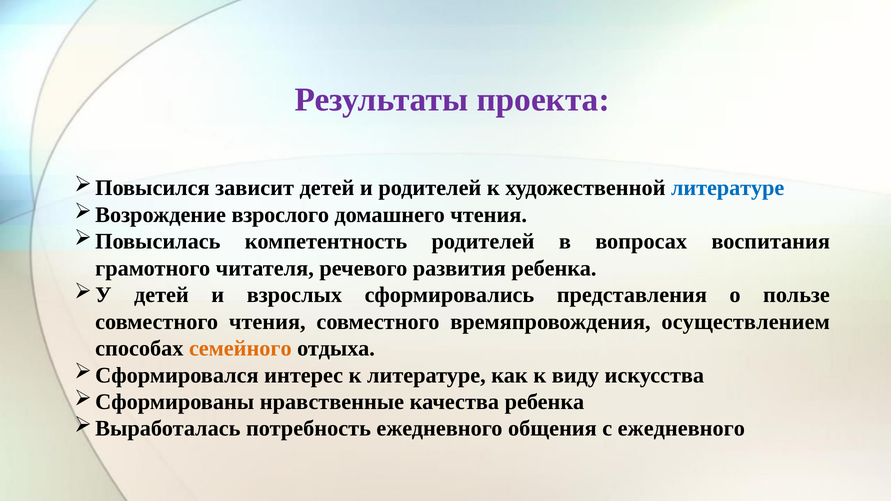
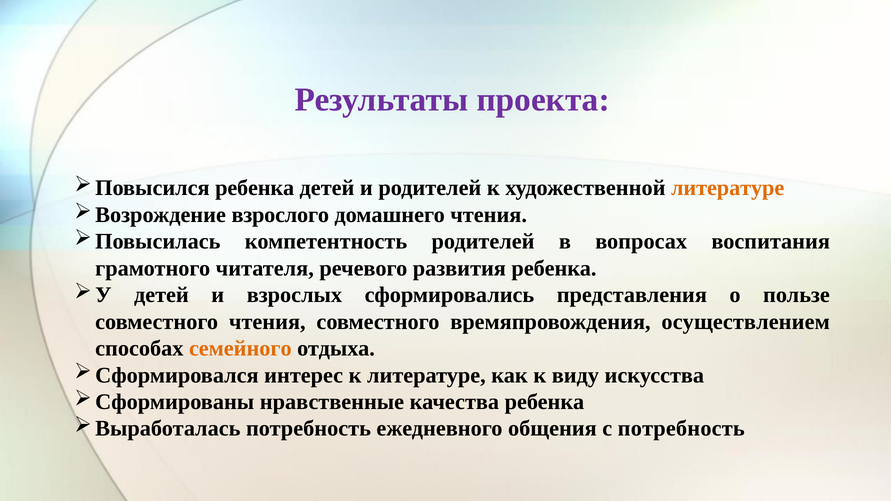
зависит: зависит -> ребенка (255, 188)
литературе colour: blue -> orange (728, 188)
с ежедневного: ежедневного -> потребность (681, 429)
